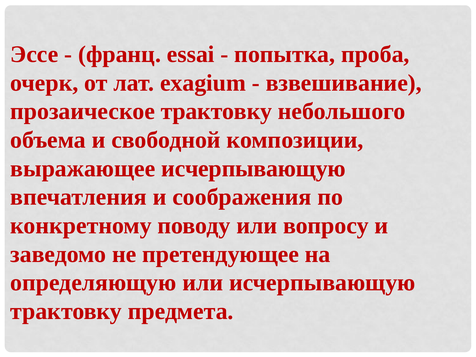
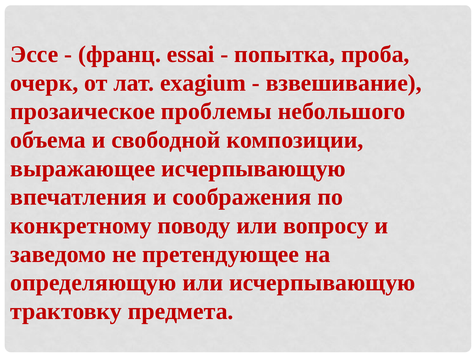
прозаическое трактовку: трактовку -> проблемы (216, 111)
